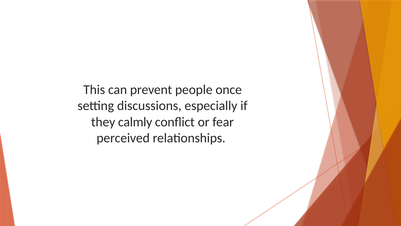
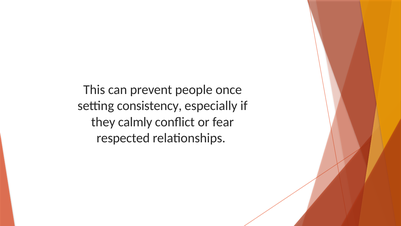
discussions: discussions -> consistency (149, 106)
perceived: perceived -> respected (123, 138)
